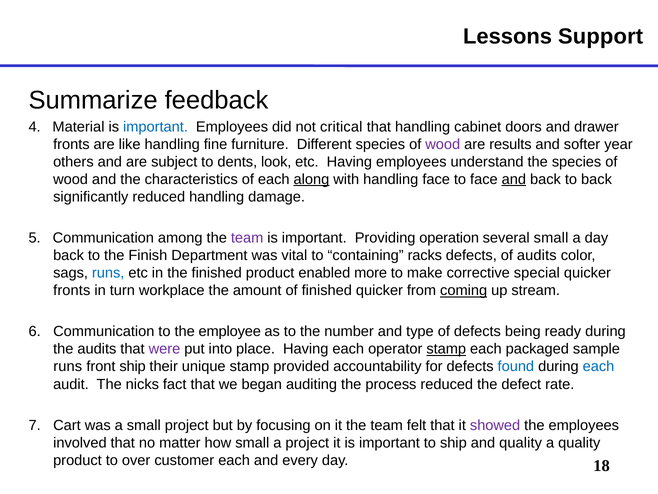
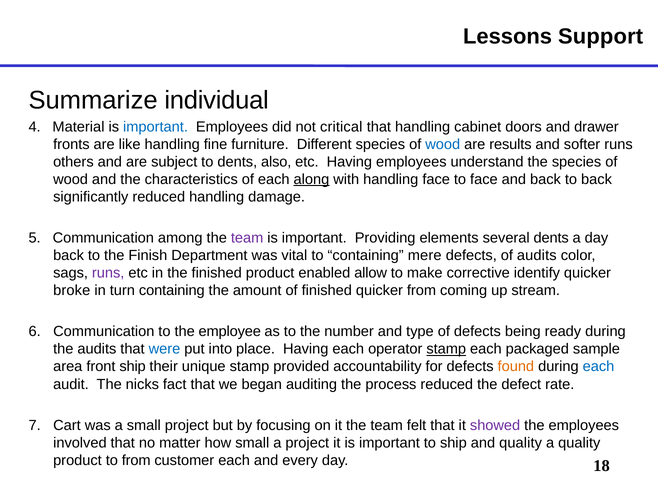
feedback: feedback -> individual (217, 100)
wood colour: purple -> blue (443, 144)
softer year: year -> runs (619, 144)
look: look -> also (276, 162)
and underline: present -> none (514, 179)
operation: operation -> elements (449, 238)
several small: small -> dents (551, 238)
racks: racks -> mere (425, 255)
runs colour: blue -> purple (108, 273)
more: more -> allow (371, 273)
special: special -> identify (537, 273)
fronts: fronts -> broke (72, 290)
turn workplace: workplace -> containing (172, 290)
coming underline: present -> none (464, 290)
were colour: purple -> blue (164, 349)
runs: runs -> area (68, 366)
found colour: blue -> orange (516, 366)
to over: over -> from (136, 460)
